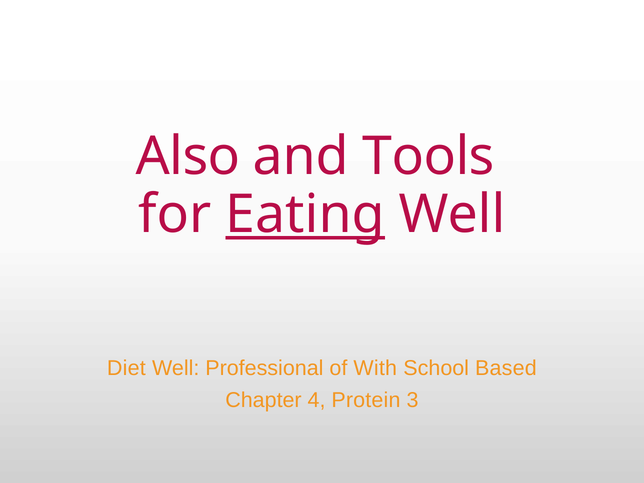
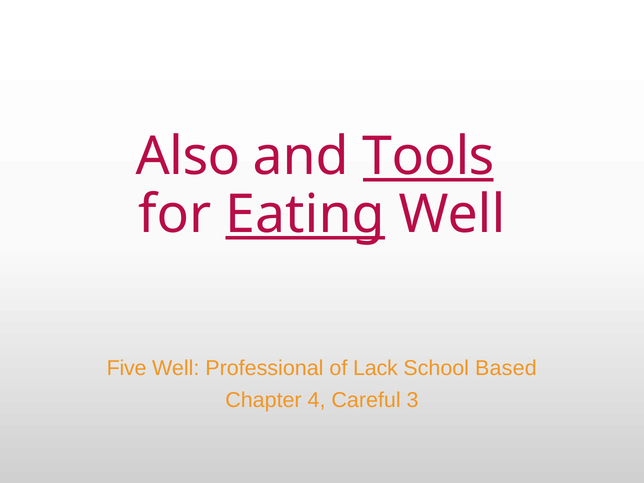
Tools underline: none -> present (429, 157)
Diet: Diet -> Five (127, 368)
With: With -> Lack (375, 368)
Protein: Protein -> Careful (366, 400)
